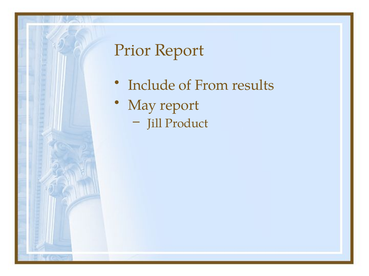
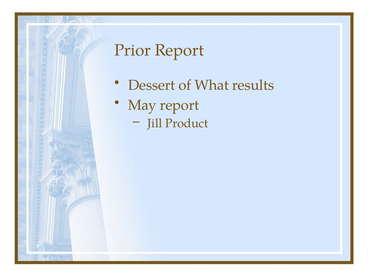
Include: Include -> Dessert (152, 85)
From: From -> What (212, 85)
